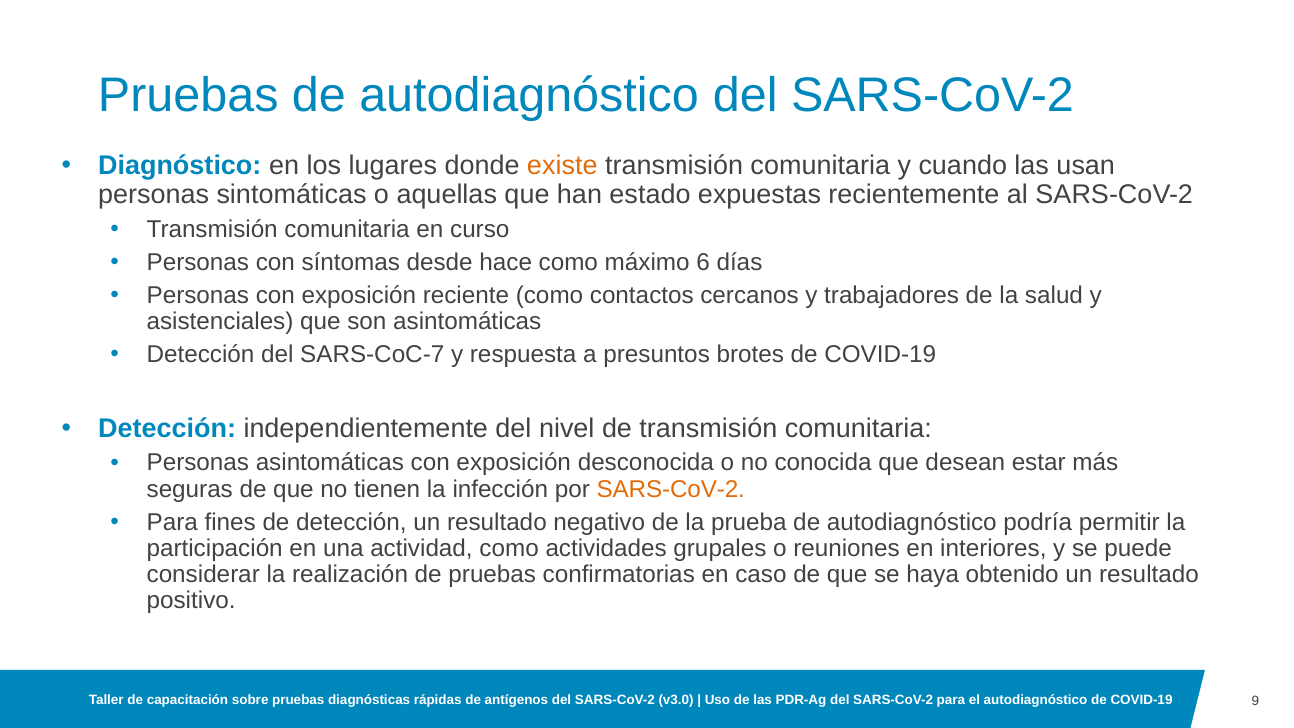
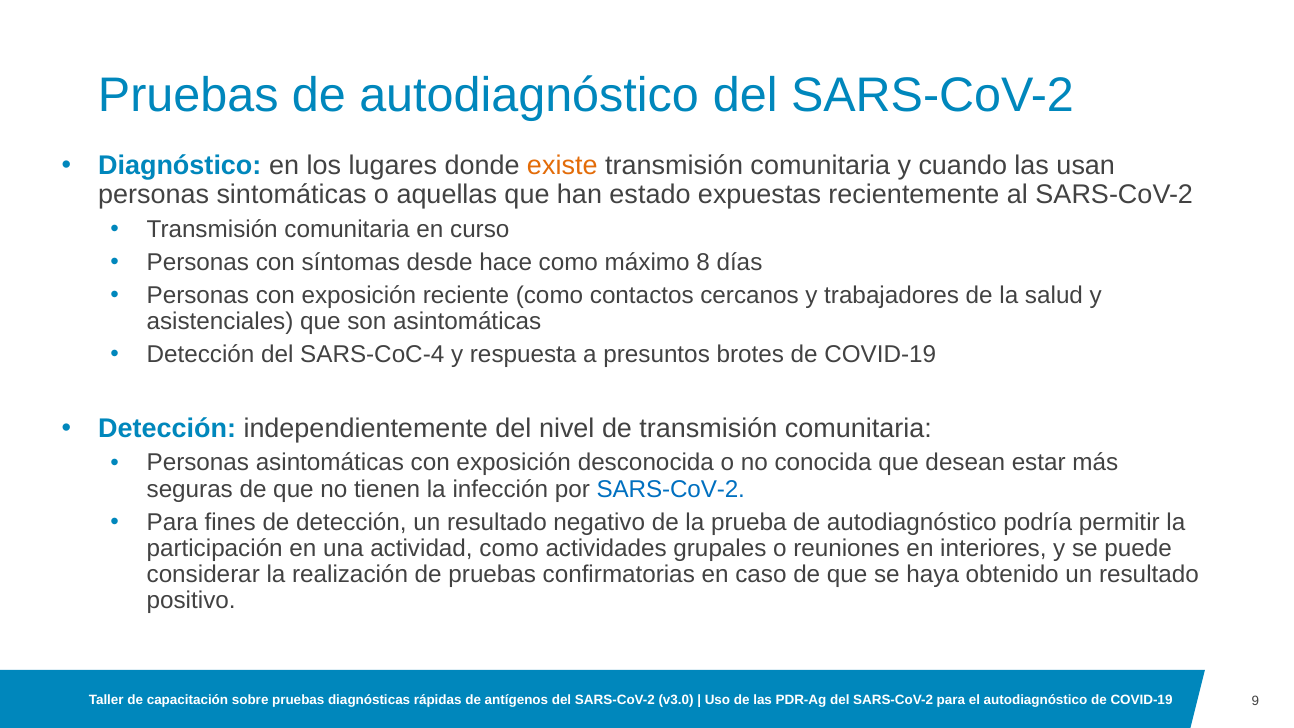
6: 6 -> 8 (703, 262)
SARS-CoC-7: SARS-CoC-7 -> SARS-CoC-4 (372, 354)
SARS-CoV-2 colour: orange -> blue (671, 489)
